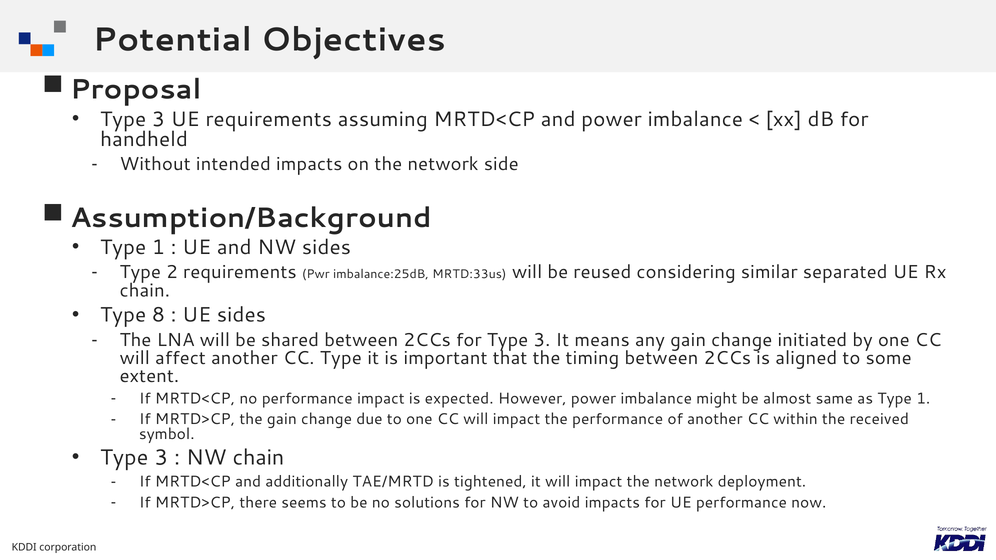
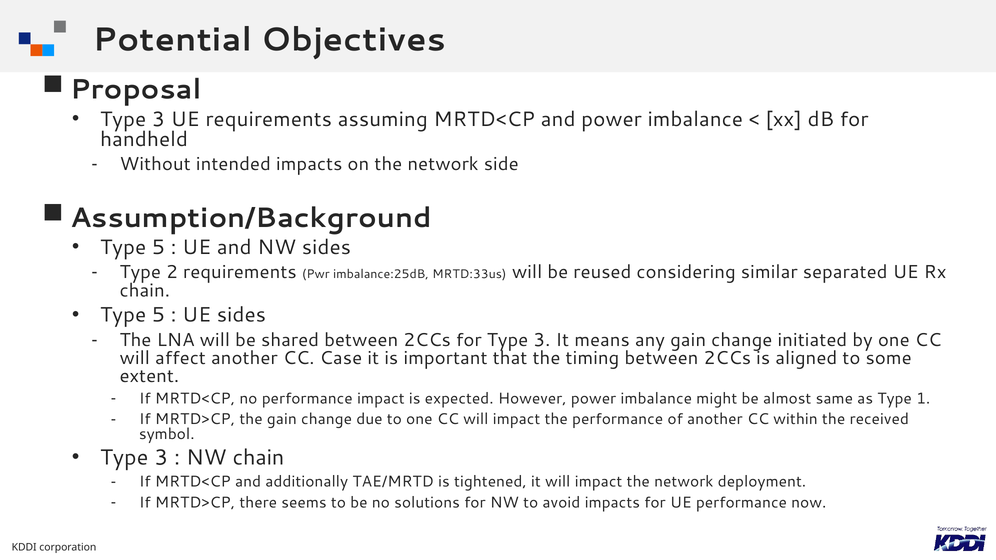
1: 1 -> 5 (158, 248)
8: 8 -> 5 (158, 315)
CC Type: Type -> Case (341, 358)
